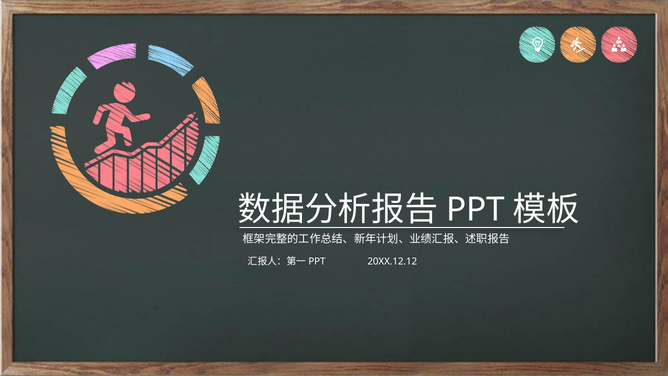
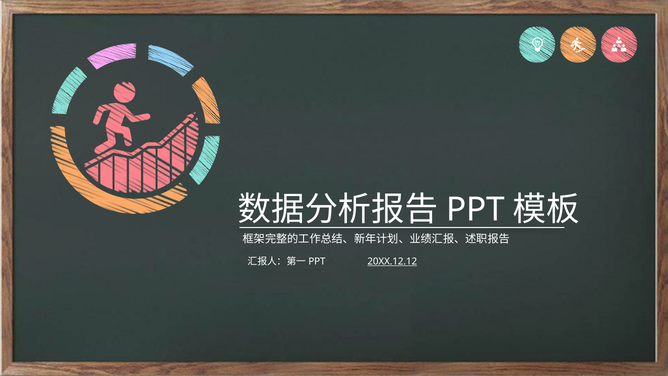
20XX.12.12 underline: none -> present (392, 261)
